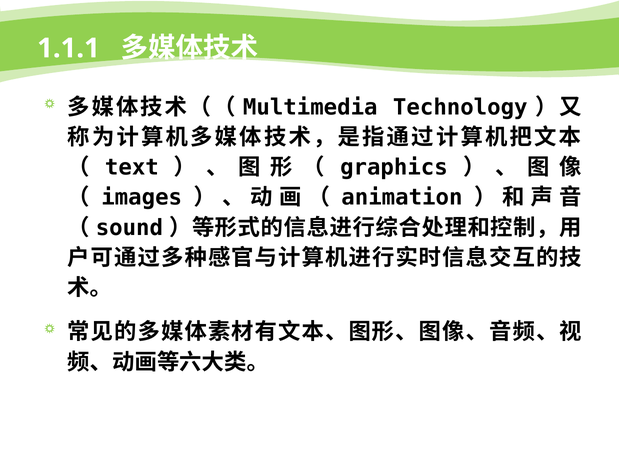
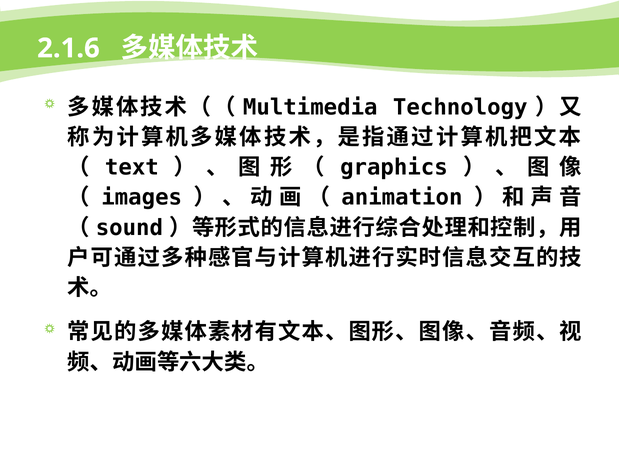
1.1.1: 1.1.1 -> 2.1.6 (68, 48)
